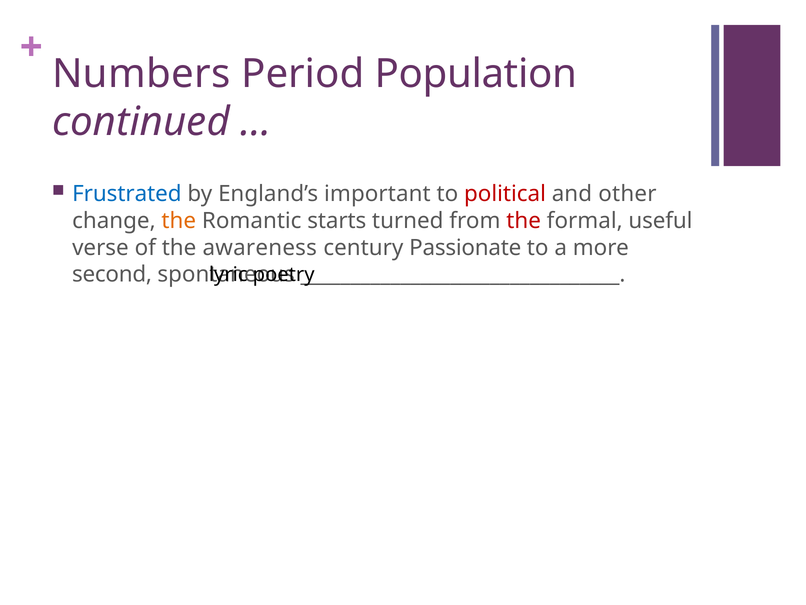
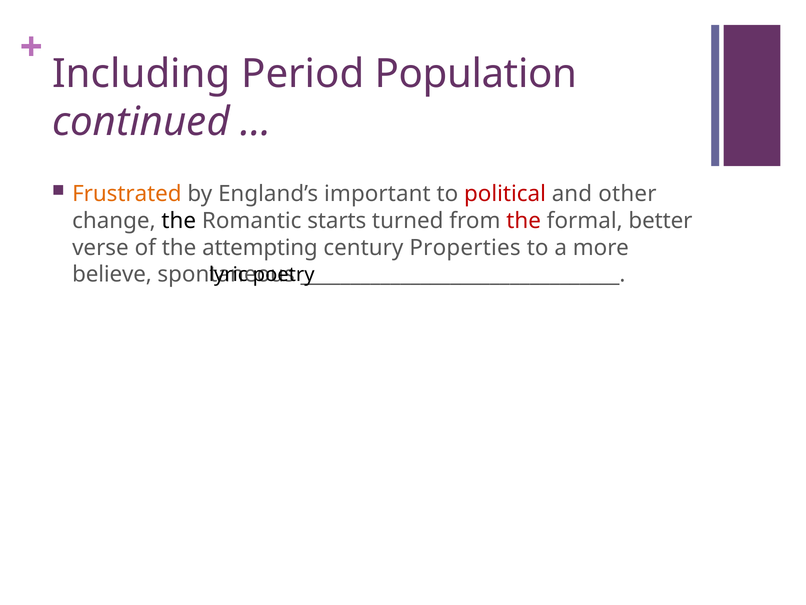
Numbers: Numbers -> Including (141, 74)
Frustrated colour: blue -> orange (127, 194)
the colour: orange -> black (179, 221)
useful: useful -> better (660, 221)
awareness: awareness -> attempting (260, 247)
Passionate: Passionate -> Properties (465, 247)
second: second -> believe (112, 274)
